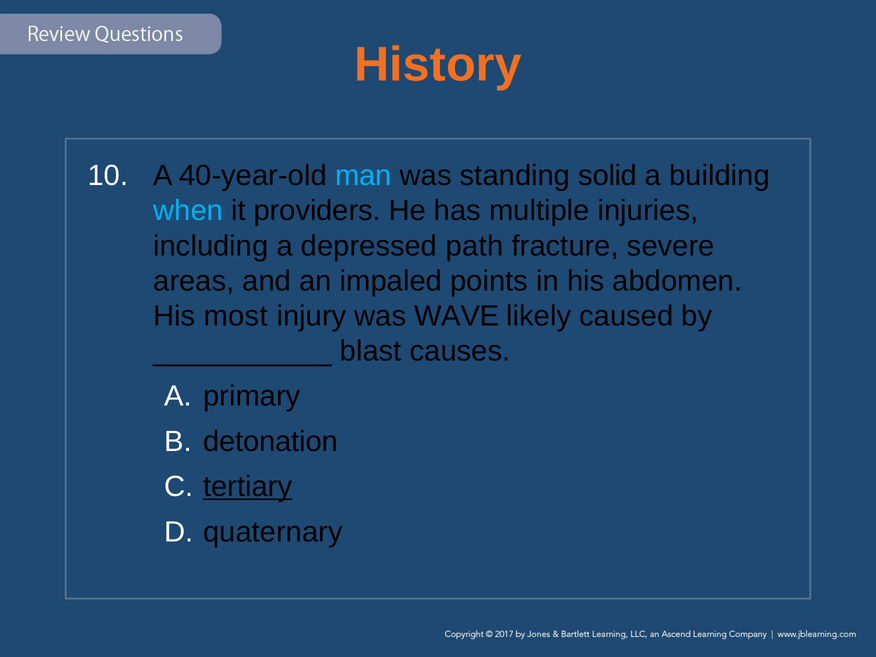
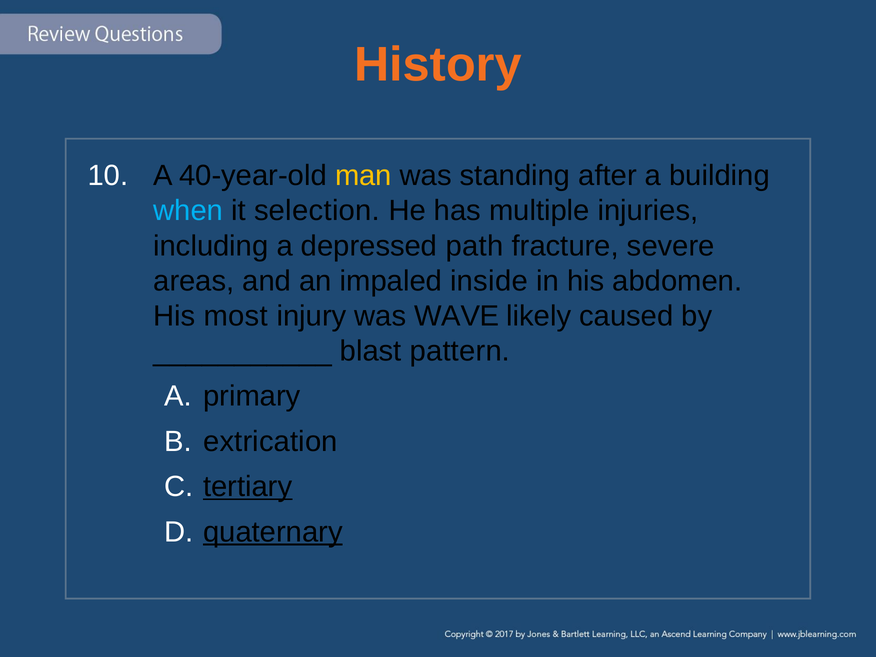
man colour: light blue -> yellow (363, 176)
solid: solid -> after (608, 176)
providers: providers -> selection (317, 211)
points: points -> inside (489, 281)
causes: causes -> pattern (460, 351)
detonation: detonation -> extrication (270, 442)
quaternary underline: none -> present (273, 532)
